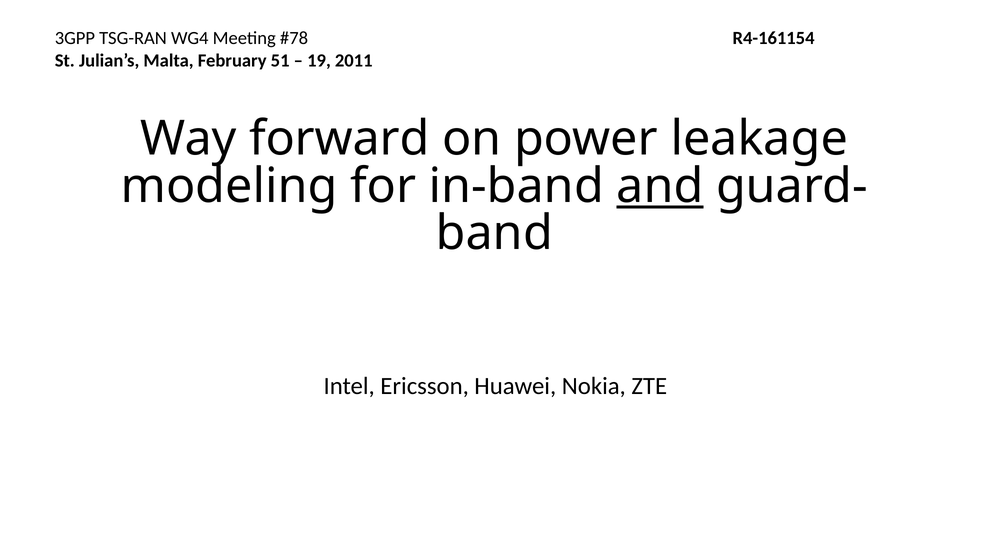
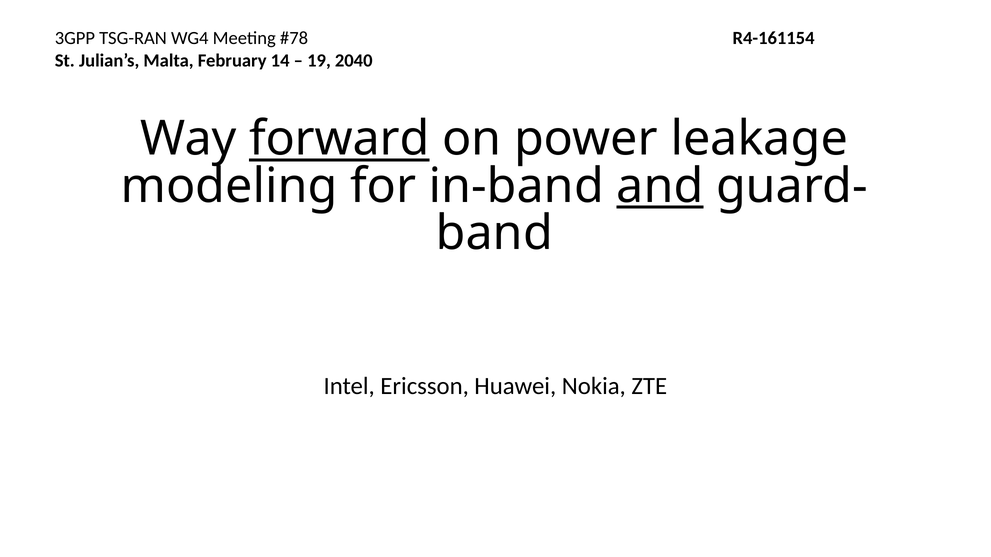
51: 51 -> 14 (280, 60)
2011: 2011 -> 2040 (354, 60)
forward underline: none -> present (339, 139)
